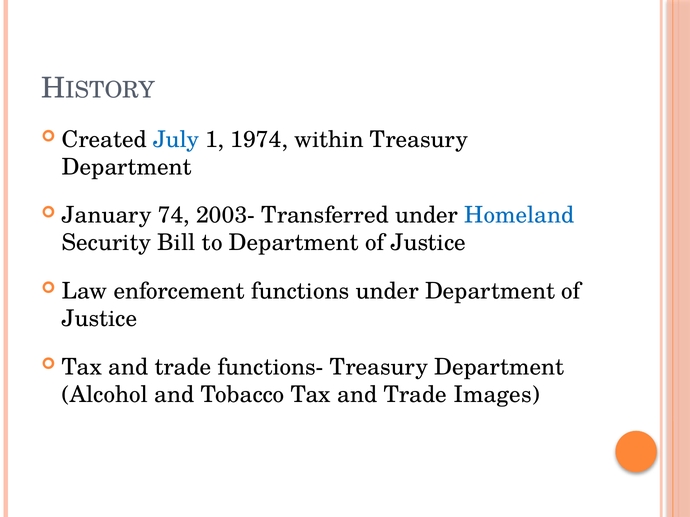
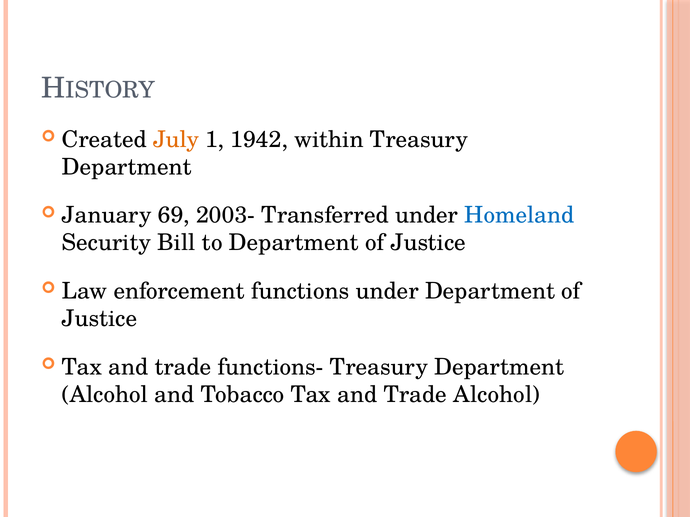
July colour: blue -> orange (176, 140)
1974: 1974 -> 1942 (259, 140)
74: 74 -> 69 (174, 216)
Trade Images: Images -> Alcohol (497, 395)
